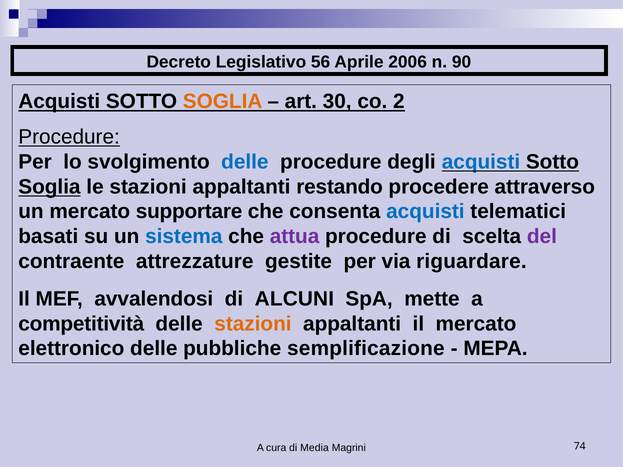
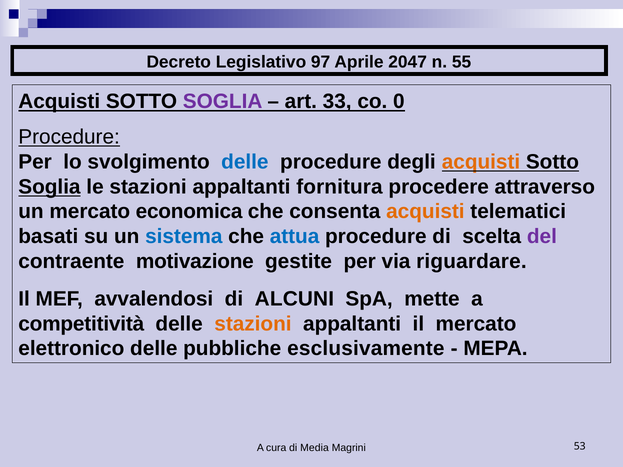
56: 56 -> 97 (321, 62)
2006: 2006 -> 2047 (408, 62)
90: 90 -> 55 (462, 62)
SOGLIA colour: orange -> purple (223, 102)
30: 30 -> 33 (337, 102)
2: 2 -> 0 (399, 102)
acquisti colour: blue -> orange (481, 162)
restando: restando -> fornitura (339, 187)
supportare: supportare -> economica (189, 212)
acquisti colour: blue -> orange (425, 212)
attua colour: purple -> blue (295, 237)
attrezzature: attrezzature -> motivazione (195, 262)
semplificazione: semplificazione -> esclusivamente (366, 349)
74: 74 -> 53 (580, 447)
